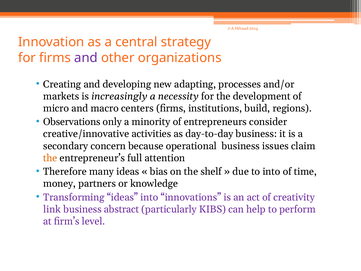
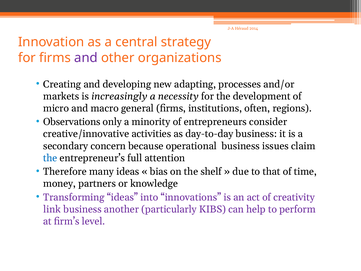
centers: centers -> general (137, 108)
build: build -> often (257, 108)
the colour: orange -> blue (50, 158)
to into: into -> that (271, 171)
abstract: abstract -> another (121, 209)
